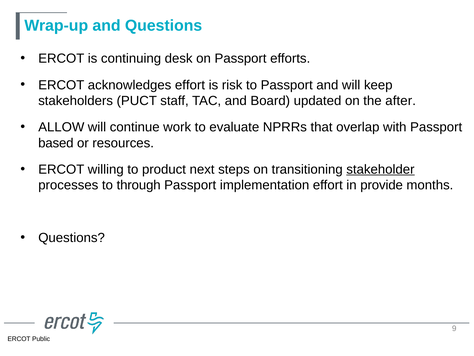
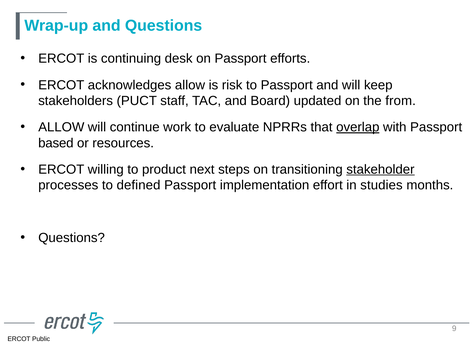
acknowledges effort: effort -> allow (190, 85)
after: after -> from (401, 101)
overlap underline: none -> present (358, 127)
through: through -> defined (139, 185)
provide: provide -> studies (381, 185)
